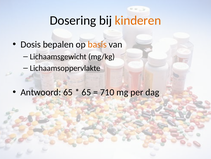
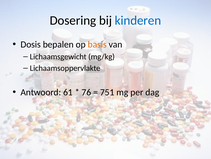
kinderen colour: orange -> blue (138, 20)
Antwoord 65: 65 -> 61 (68, 92)
65: 65 -> 76 (86, 92)
710: 710 -> 751 (107, 92)
